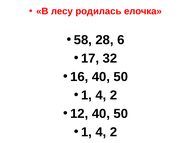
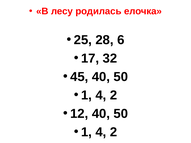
58: 58 -> 25 (83, 40)
16: 16 -> 45 (79, 77)
